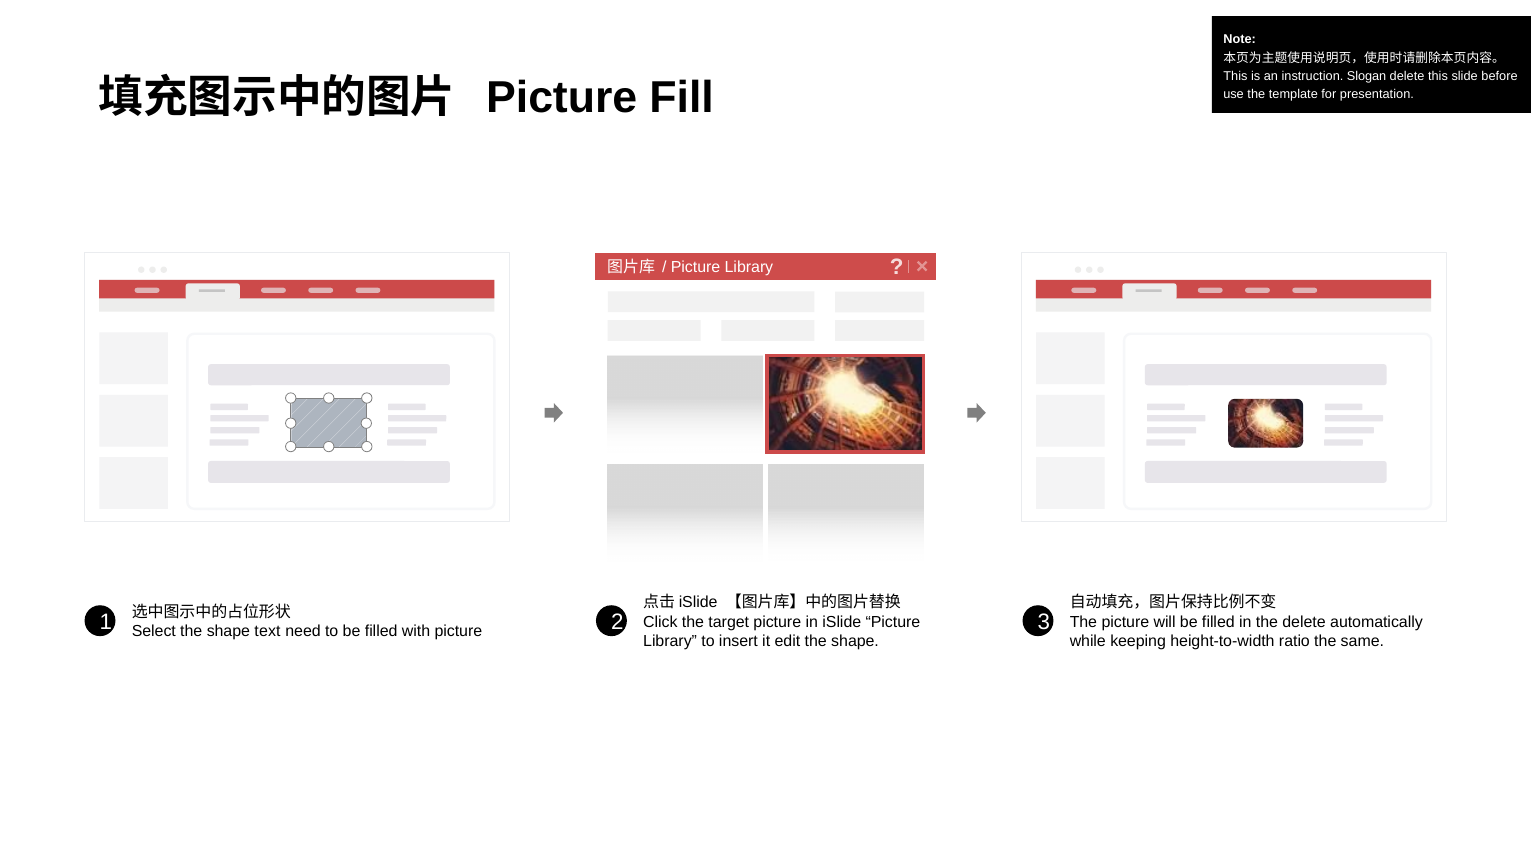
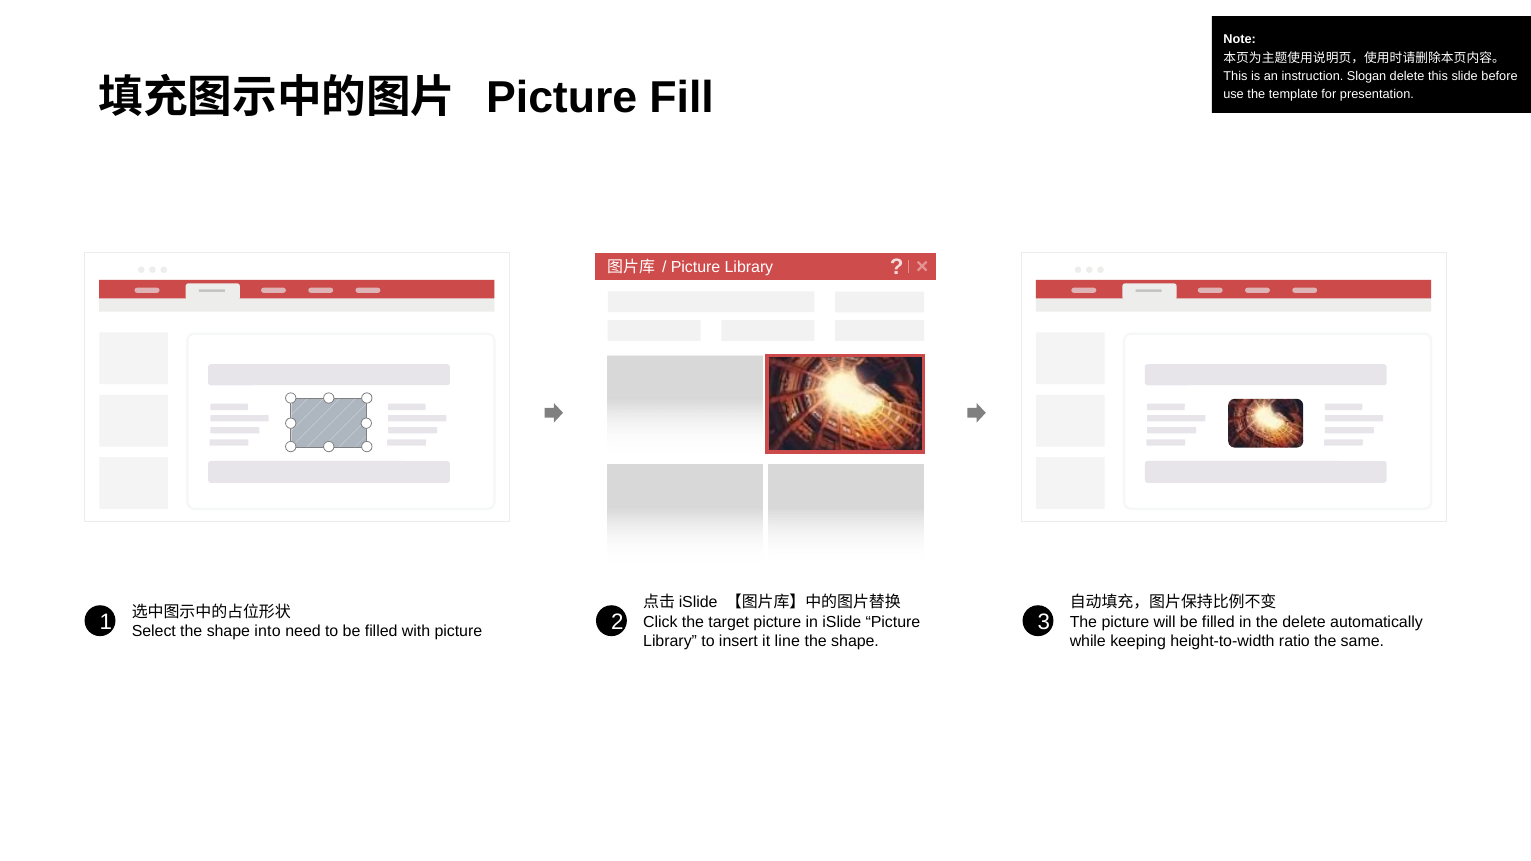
text: text -> into (268, 632)
edit: edit -> line (787, 641)
